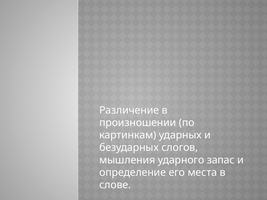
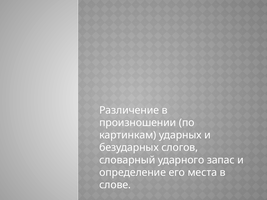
мышления: мышления -> словарный (127, 160)
